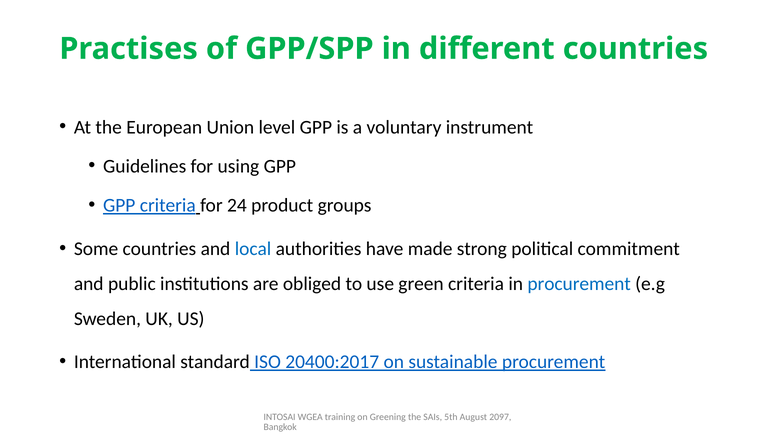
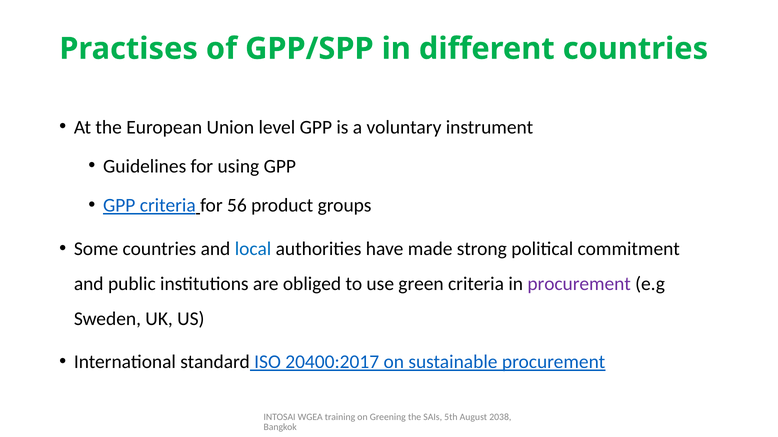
24: 24 -> 56 (237, 206)
procurement colour: blue -> purple (579, 284)
2097: 2097 -> 2038 (500, 418)
